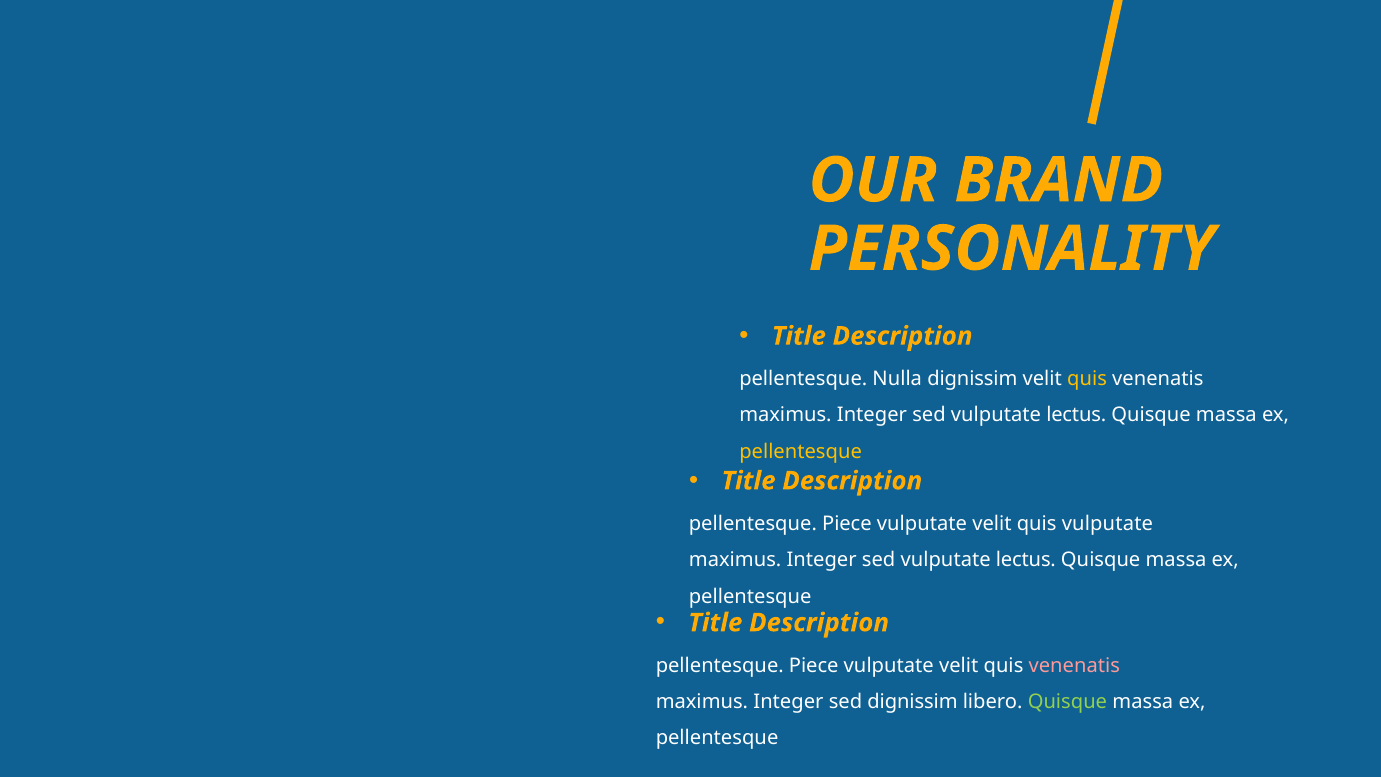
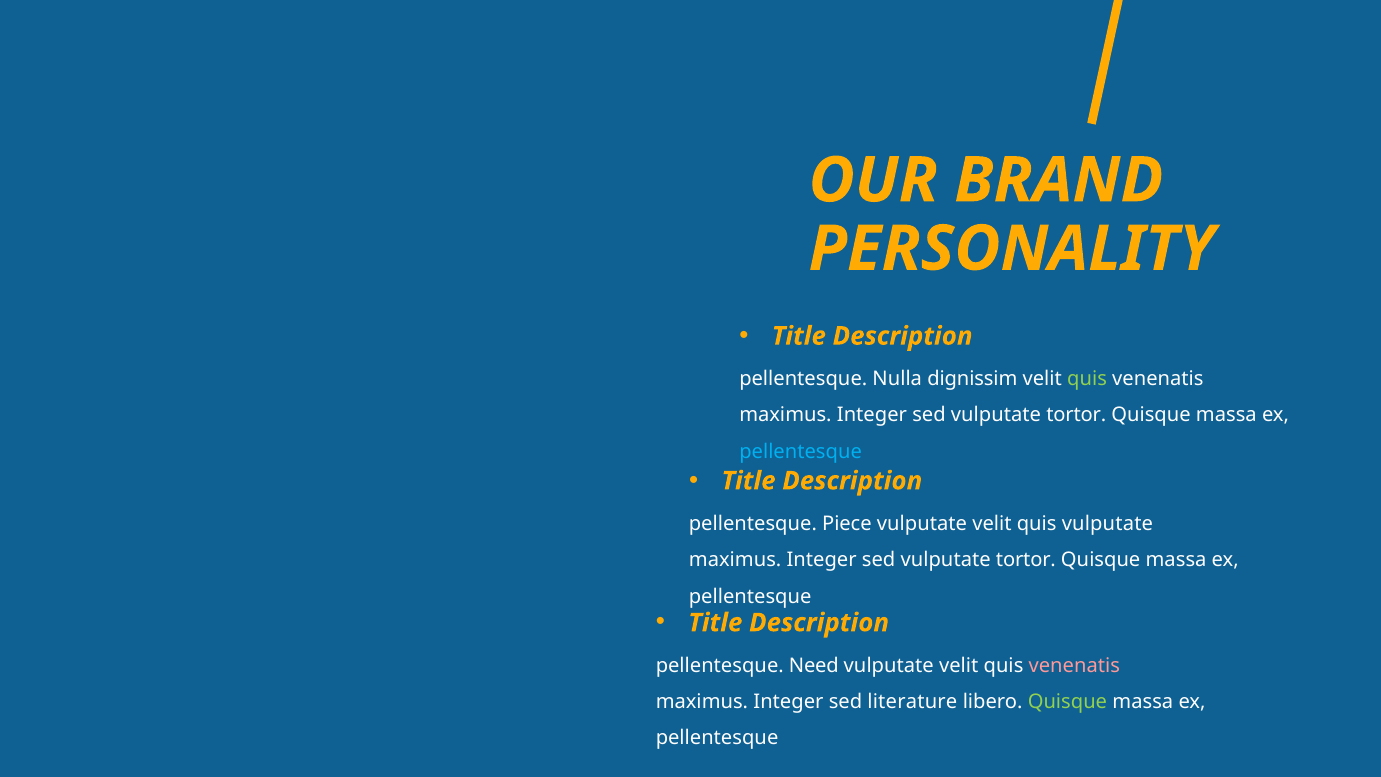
quis colour: yellow -> light green (1087, 379)
lectus: lectus -> tortor (1076, 415)
pellentesque colour: yellow -> light blue (801, 451)
lectus: lectus -> tortor (1026, 560)
Piece: Piece -> Need (814, 666)
sed dignissim: dignissim -> literature (912, 702)
